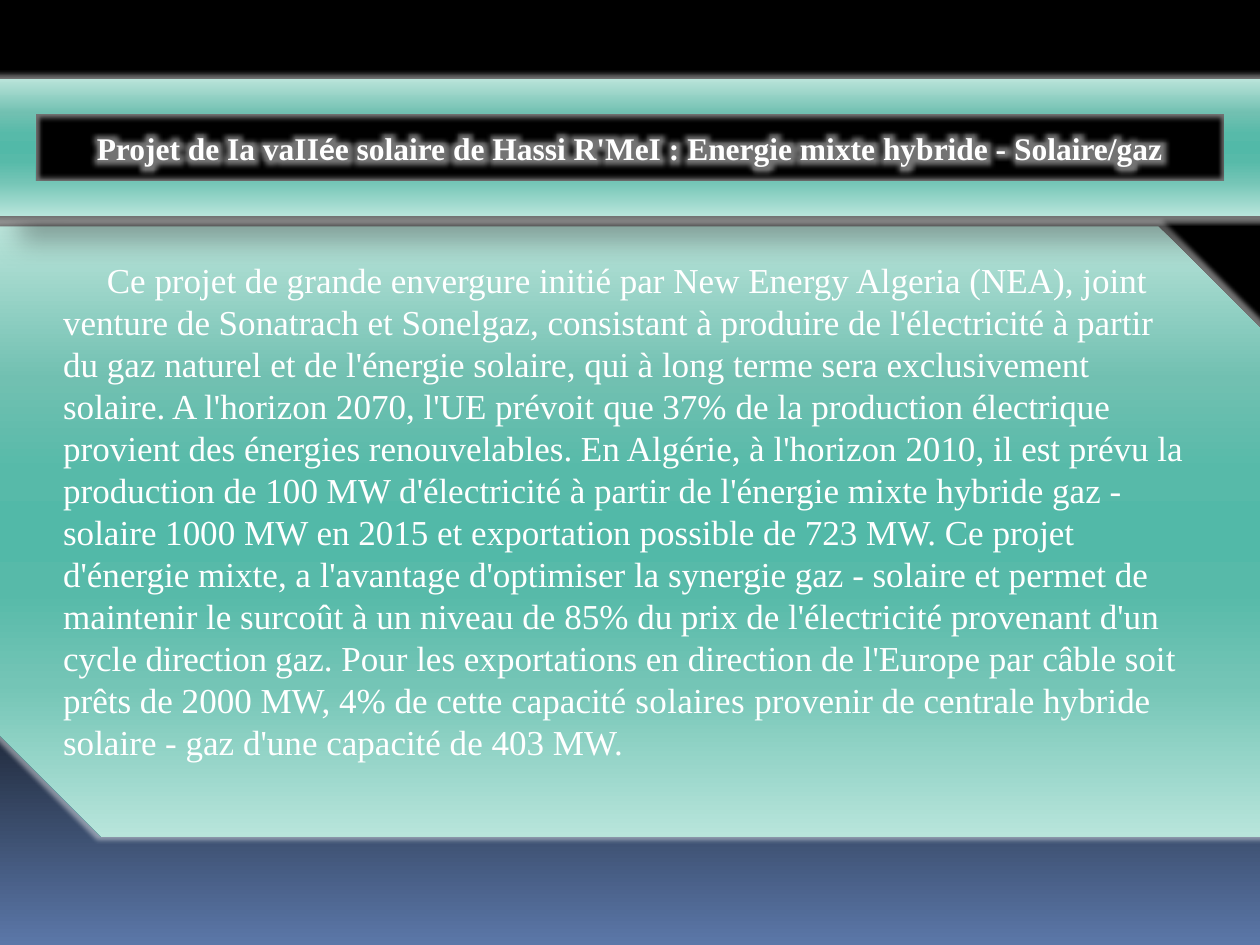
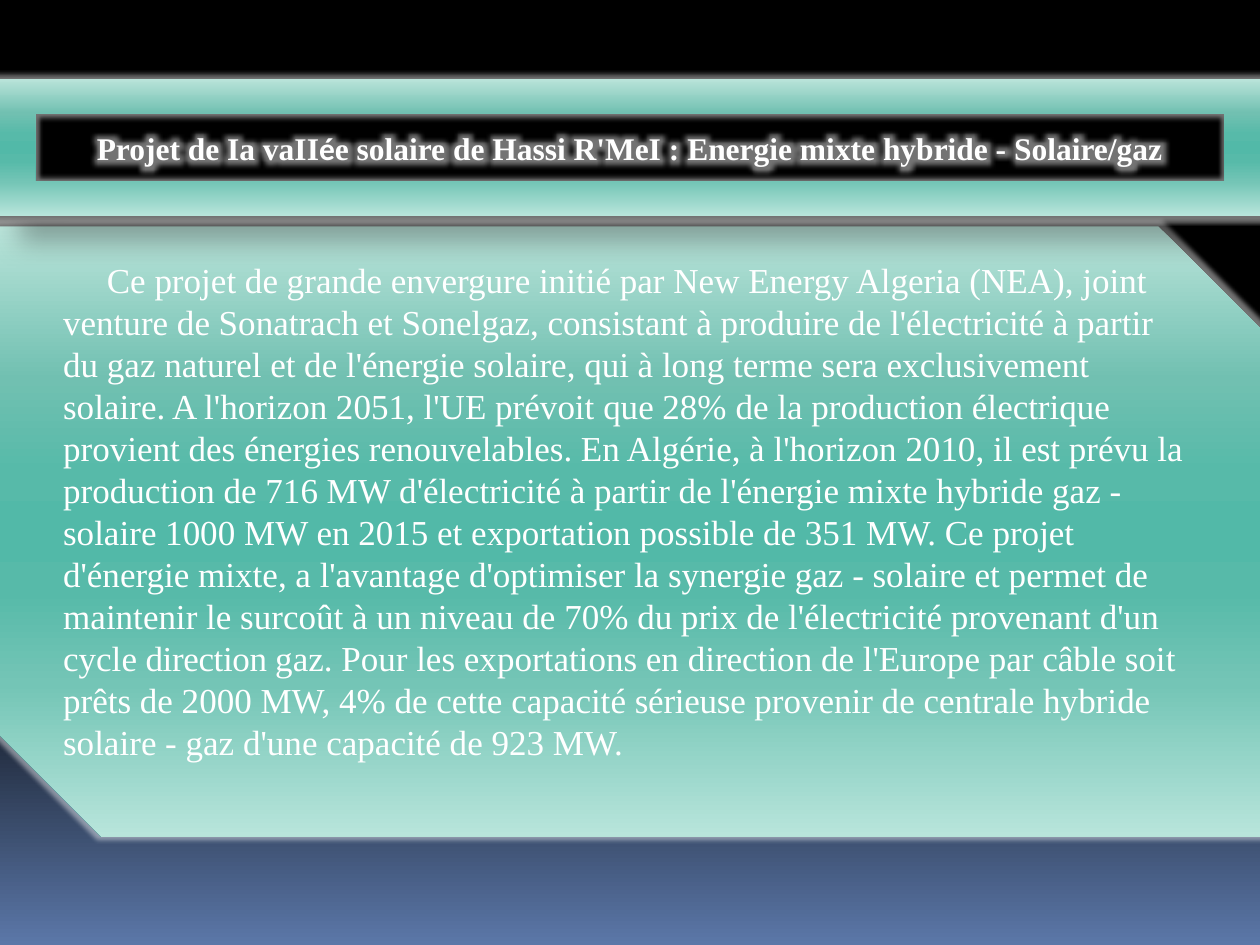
2070: 2070 -> 2051 (375, 408)
37%: 37% -> 28% (695, 408)
100: 100 -> 716 (292, 492)
723: 723 -> 351 (831, 534)
85%: 85% -> 70% (596, 618)
solaires: solaires -> sérieuse (690, 702)
403: 403 -> 923 (518, 744)
